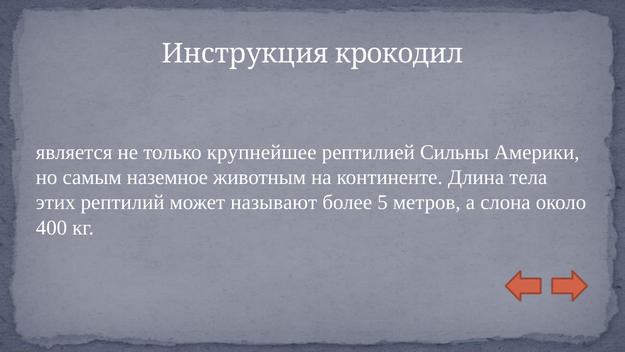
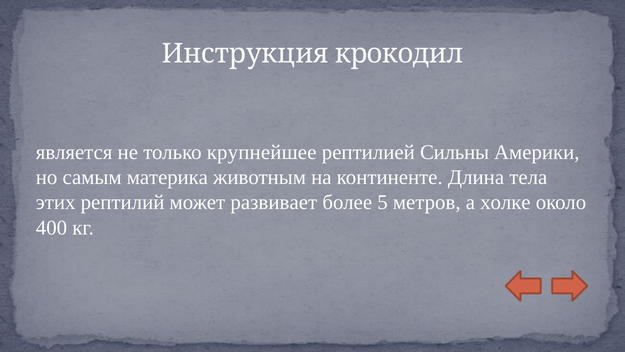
наземное: наземное -> материка (167, 177)
называют: называют -> развивает (274, 202)
слона: слона -> холке (505, 202)
